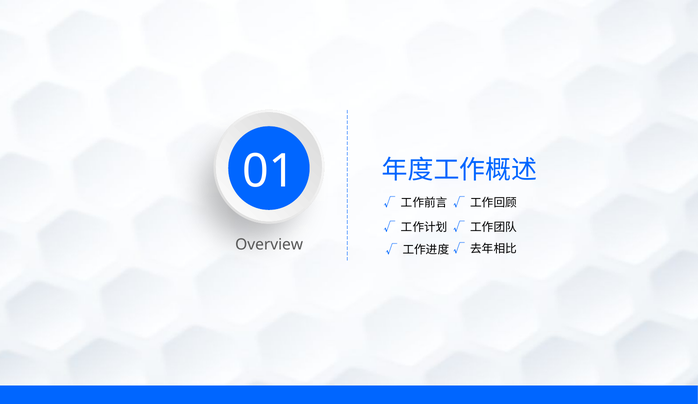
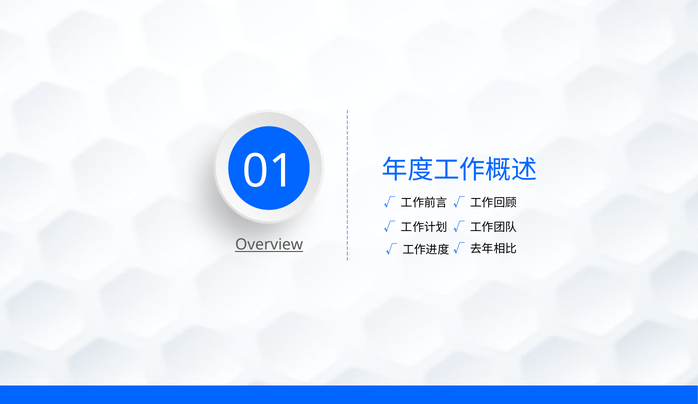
Overview underline: none -> present (269, 245)
